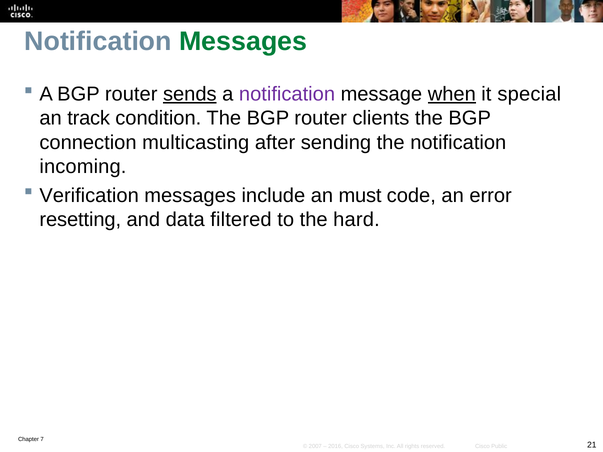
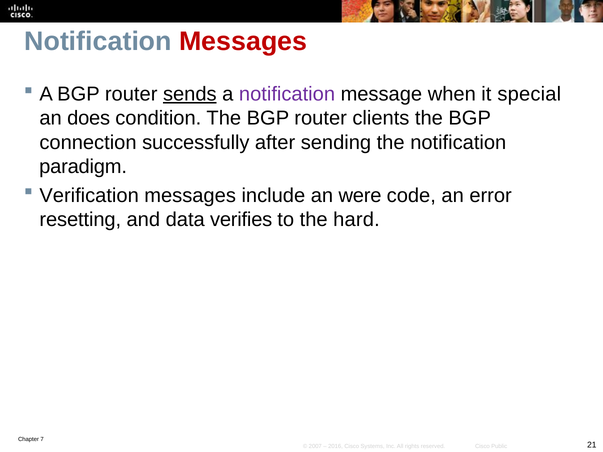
Messages colour: green -> red (243, 41)
when underline: present -> none (452, 94)
track: track -> does (89, 118)
multicasting: multicasting -> successfully (196, 142)
incoming: incoming -> paradigm (83, 167)
must: must -> were (360, 196)
filtered: filtered -> verifies (241, 220)
